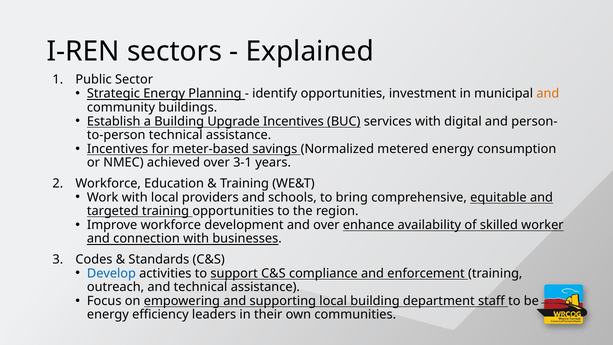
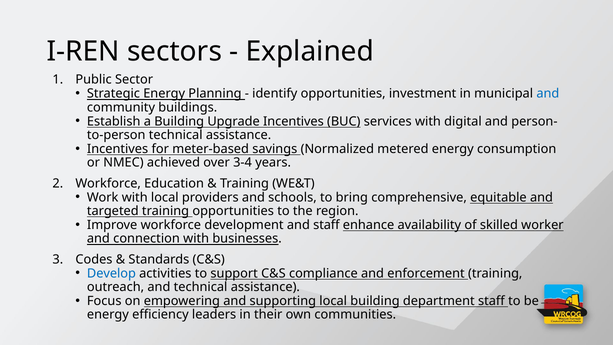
and colour: orange -> blue (548, 94)
3-1: 3-1 -> 3-4 (243, 163)
and over: over -> staff (326, 225)
